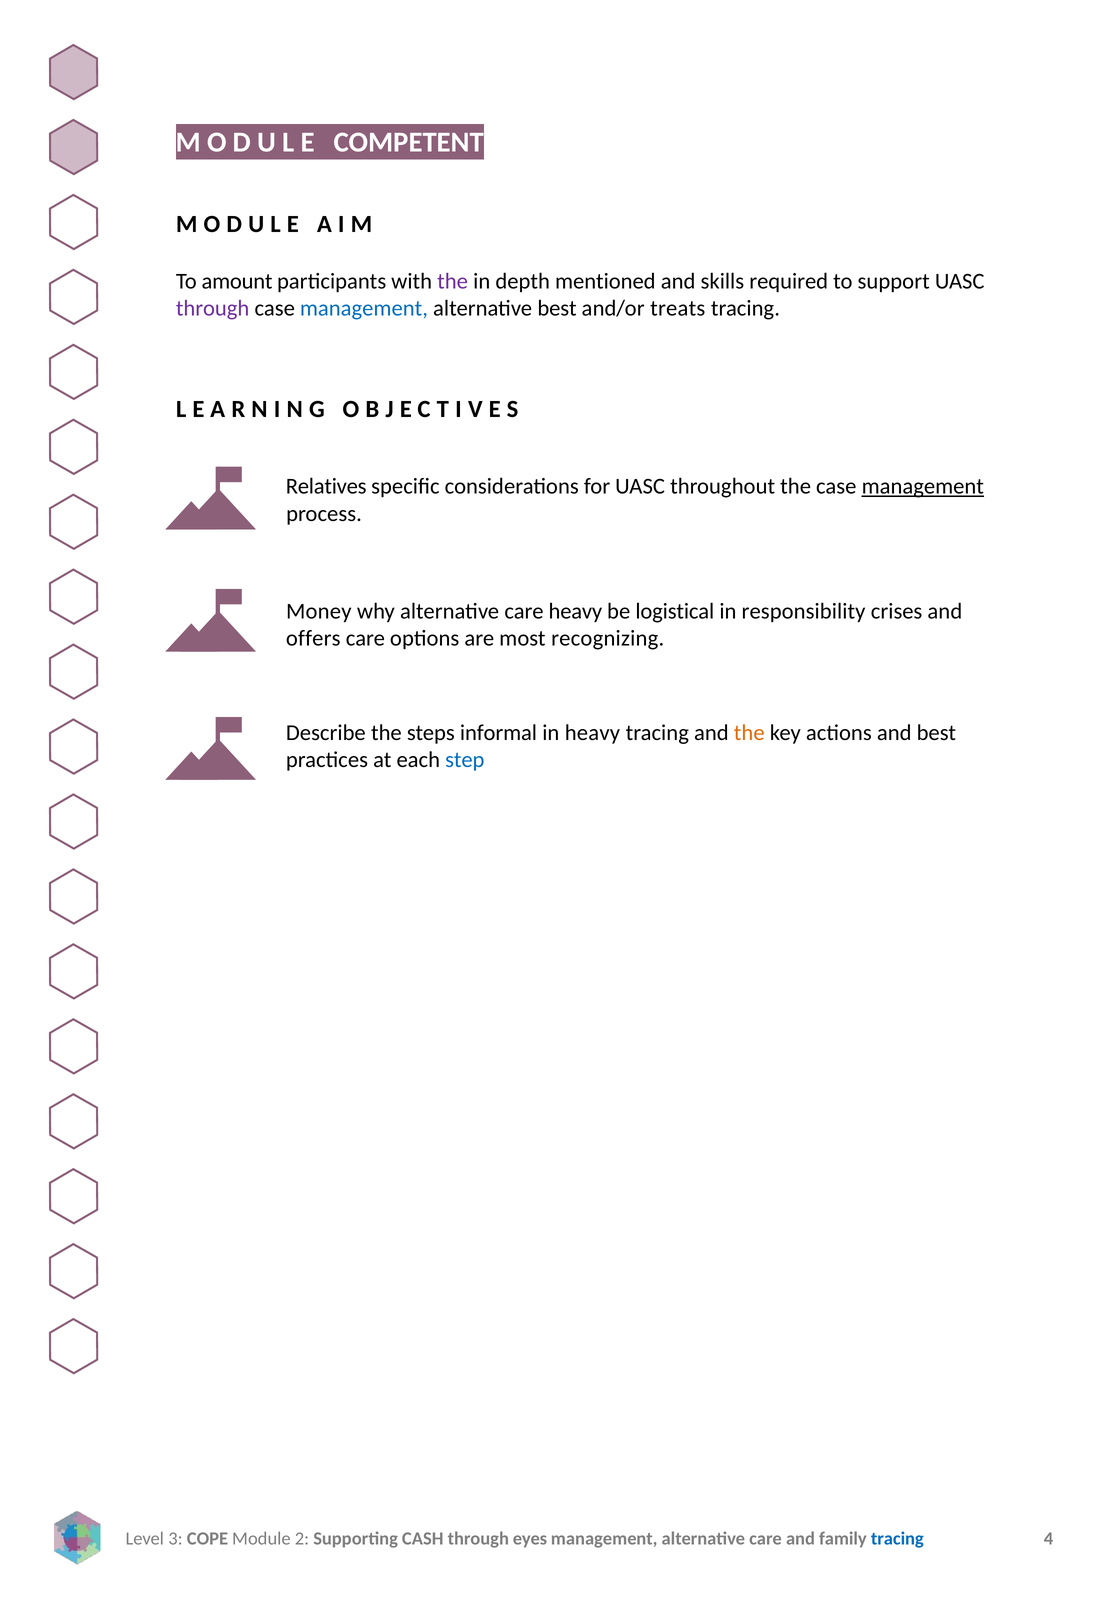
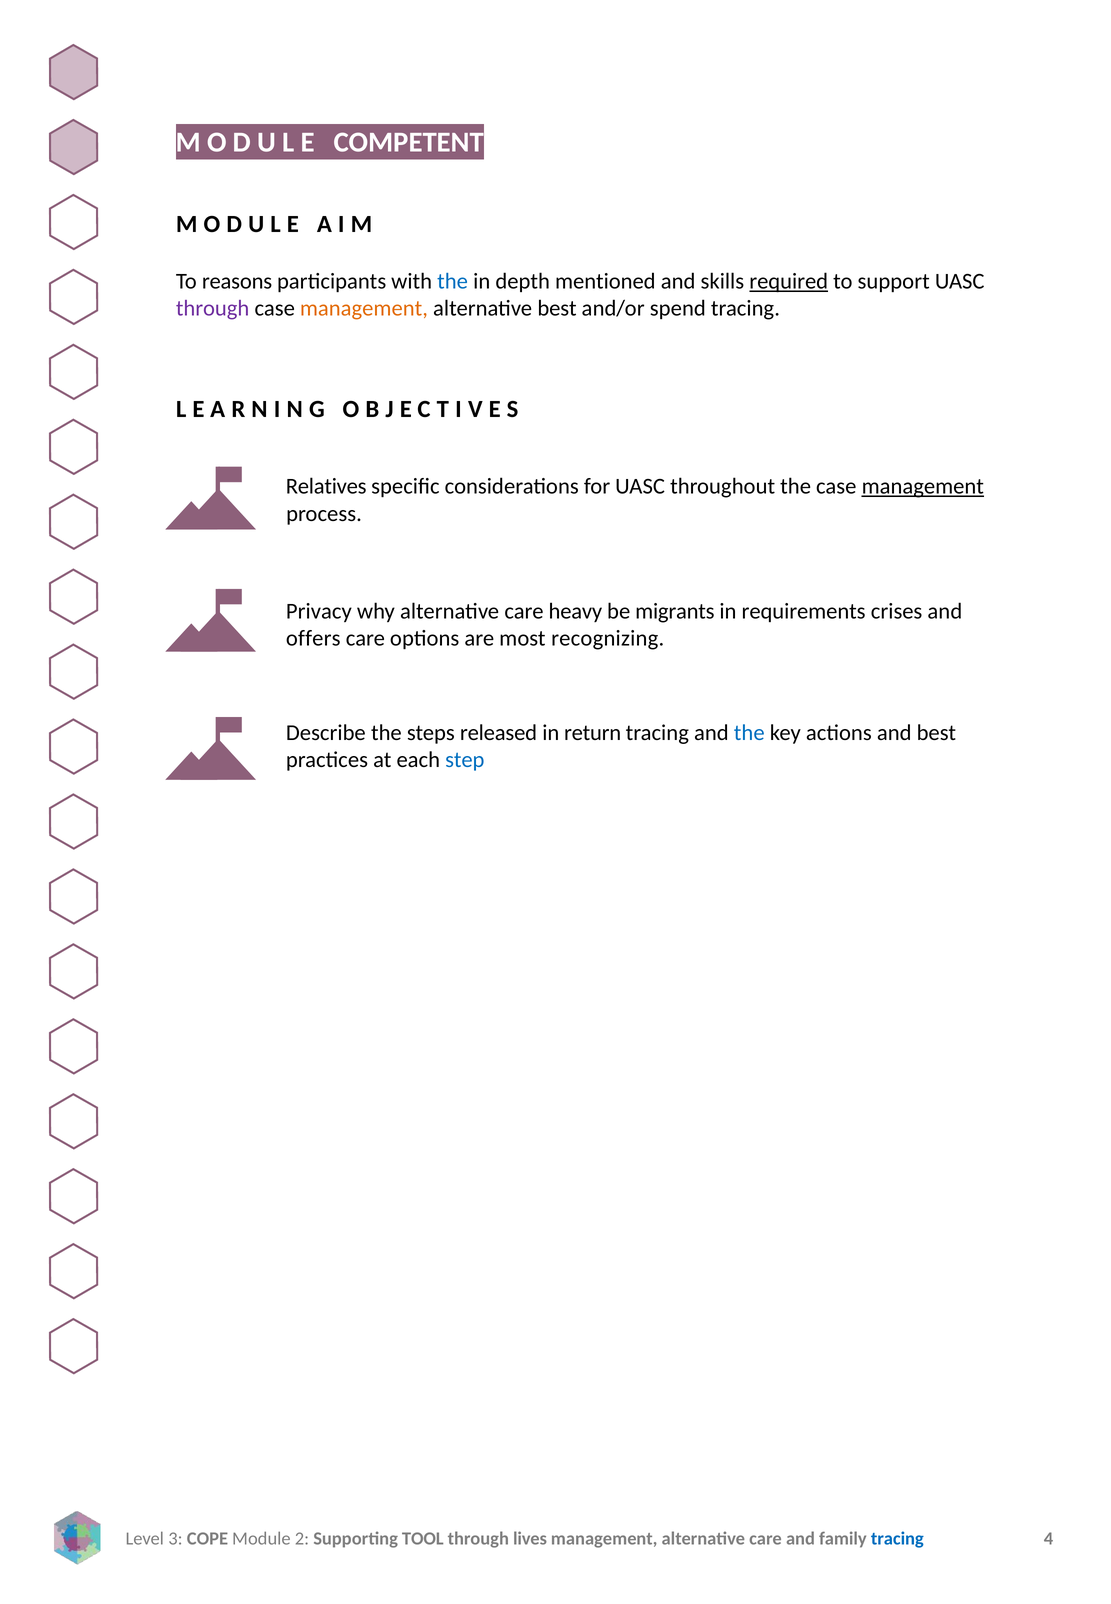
amount: amount -> reasons (237, 282)
the colour: purple -> blue (453, 282)
required underline: none -> present (789, 282)
management colour: blue -> orange (364, 309)
treats: treats -> spend (678, 309)
Money: Money -> Privacy (319, 612)
logistical: logistical -> migrants (675, 612)
responsibility: responsibility -> requirements (804, 612)
informal: informal -> released (499, 733)
in heavy: heavy -> return (593, 733)
the colour: orange -> blue (749, 733)
CASH: CASH -> TOOL (423, 1539)
eyes: eyes -> lives (530, 1539)
